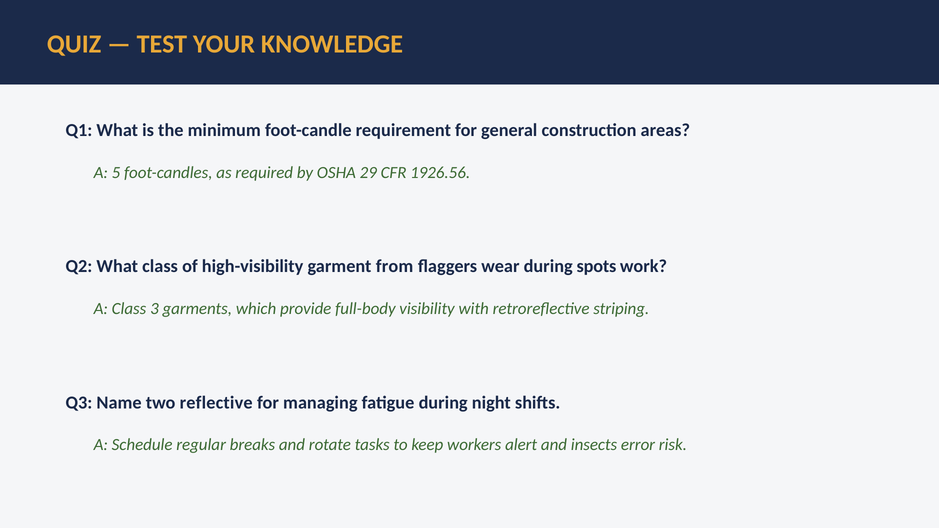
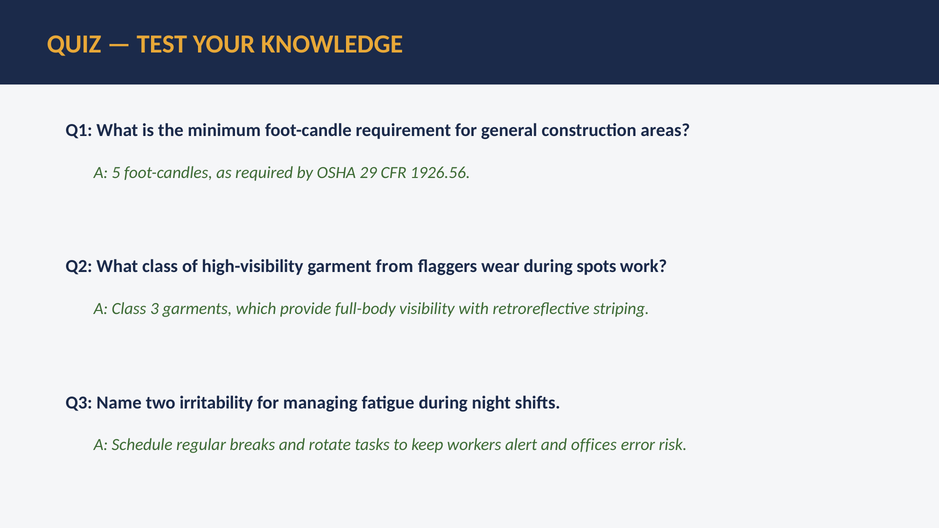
reflective: reflective -> irritability (216, 403)
insects: insects -> offices (594, 445)
